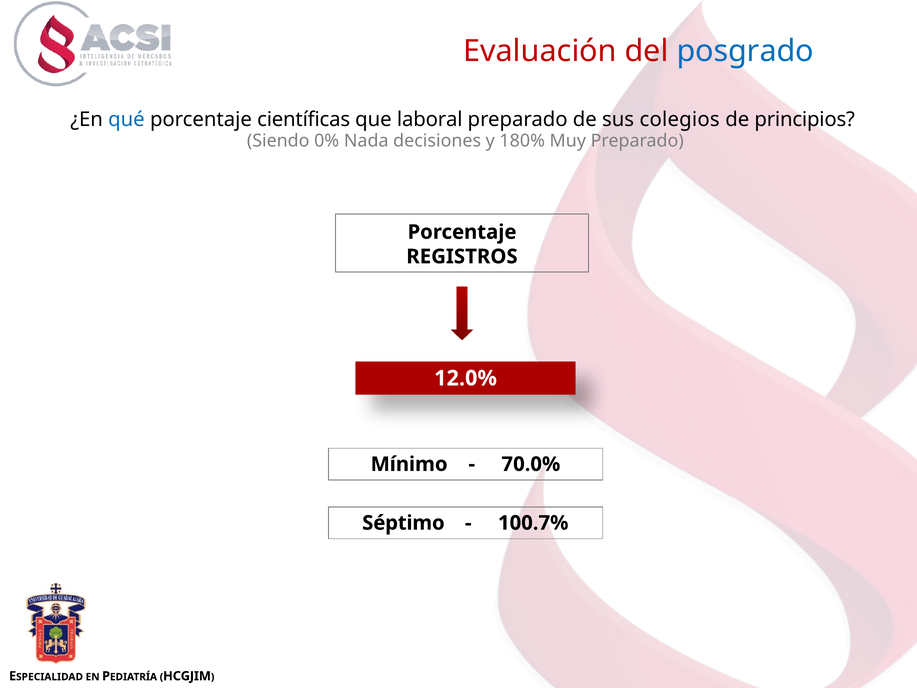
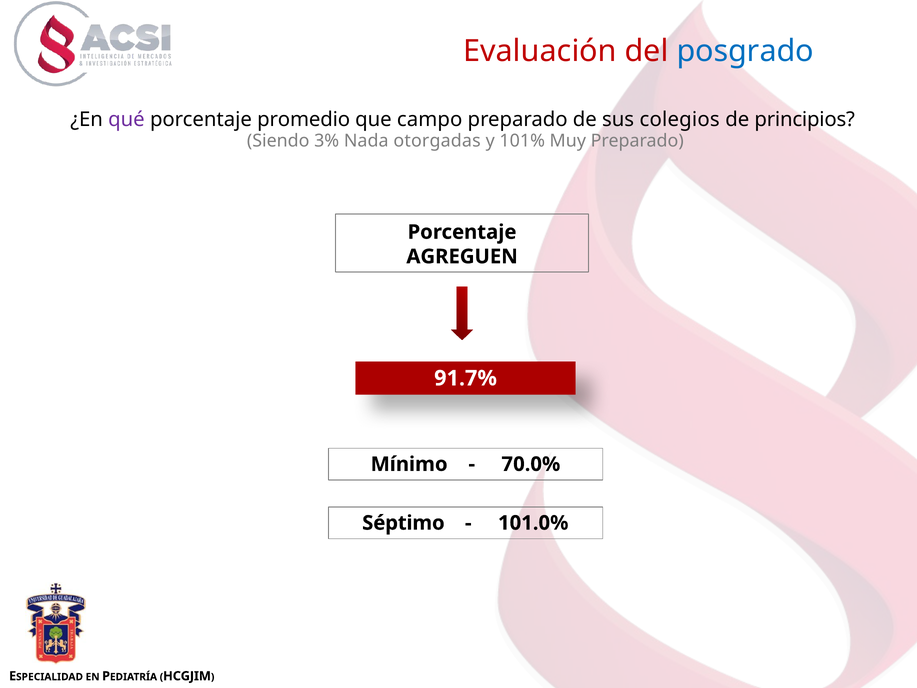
qué colour: blue -> purple (126, 119)
científicas: científicas -> promedio (304, 119)
laboral: laboral -> campo (430, 119)
0%: 0% -> 3% (327, 141)
decisiones: decisiones -> otorgadas (437, 141)
180%: 180% -> 101% (522, 141)
REGISTROS: REGISTROS -> AGREGUEN (462, 256)
12.0%: 12.0% -> 91.7% (466, 378)
100.7%: 100.7% -> 101.0% (533, 523)
